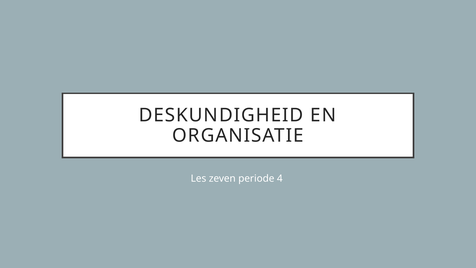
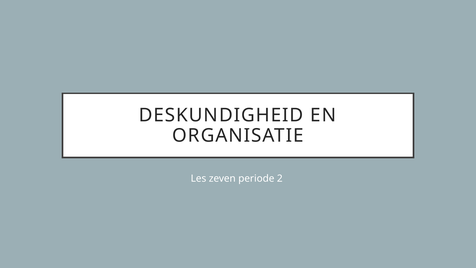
4: 4 -> 2 (280, 178)
